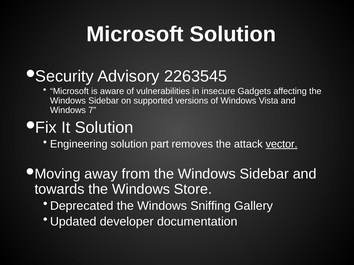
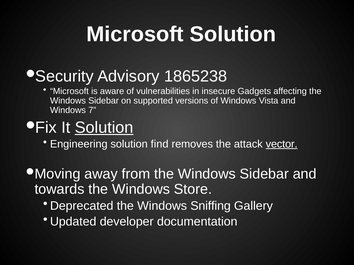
2263545: 2263545 -> 1865238 (196, 76)
Solution underline: none -> present (104, 128)
part: part -> find (160, 144)
